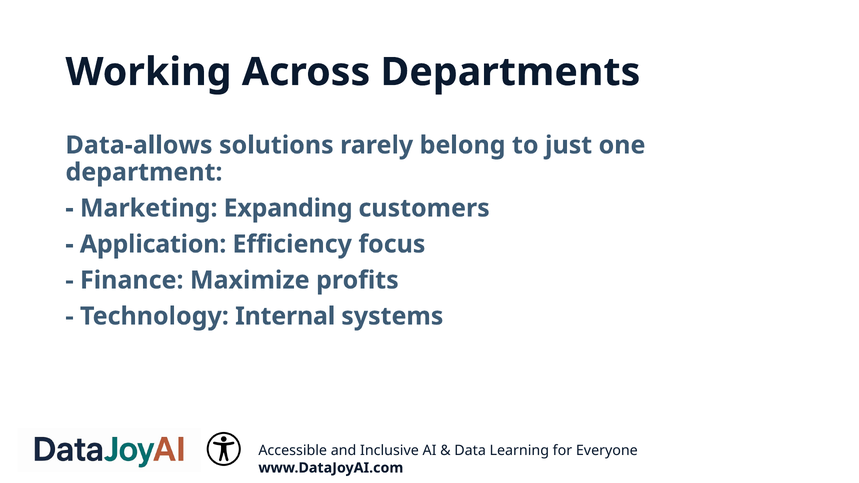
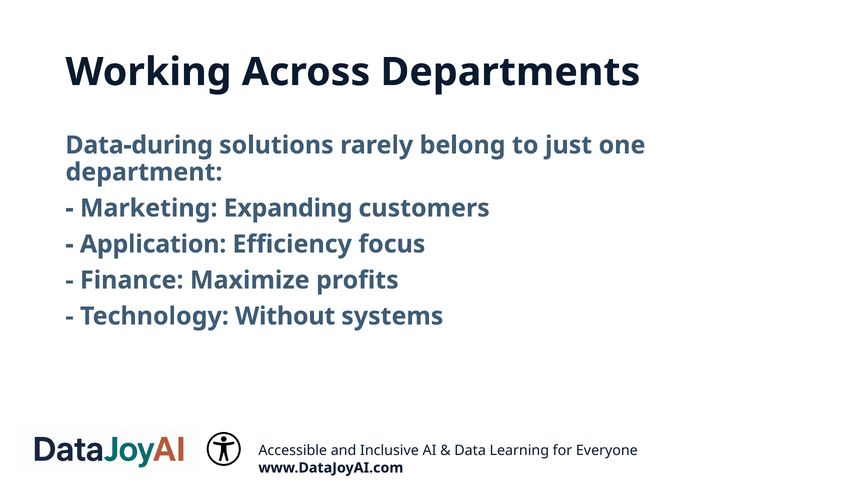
Data-allows: Data-allows -> Data-during (139, 145)
Internal: Internal -> Without (285, 316)
